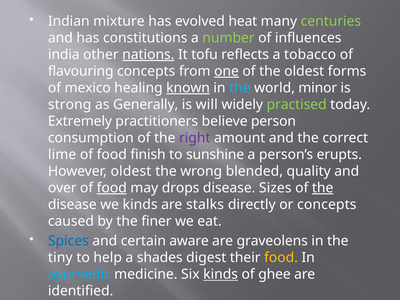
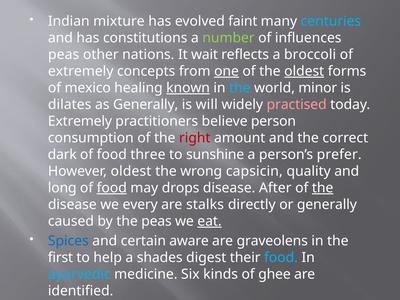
heat: heat -> faint (243, 21)
centuries colour: light green -> light blue (331, 21)
india: india -> peas (64, 55)
nations underline: present -> none (148, 55)
tofu: tofu -> wait (205, 55)
tobacco: tobacco -> broccoli (310, 55)
flavouring: flavouring -> extremely (81, 71)
oldest underline: none -> present (304, 71)
strong: strong -> dilates (70, 105)
practised colour: light green -> pink (297, 105)
right colour: purple -> red (195, 138)
lime: lime -> dark (62, 155)
finish: finish -> three (148, 155)
erupts: erupts -> prefer (339, 155)
blended: blended -> capsicin (254, 171)
over: over -> long (62, 188)
Sizes: Sizes -> After (275, 188)
we kinds: kinds -> every (140, 205)
or concepts: concepts -> generally (327, 205)
the finer: finer -> peas (156, 221)
eat underline: none -> present (210, 221)
tiny: tiny -> first (60, 258)
food colour: yellow -> light blue (281, 258)
kinds underline: present -> none (221, 274)
